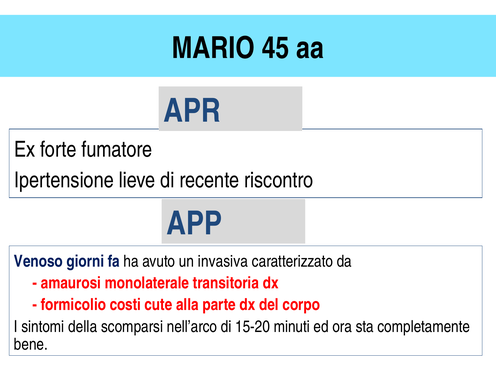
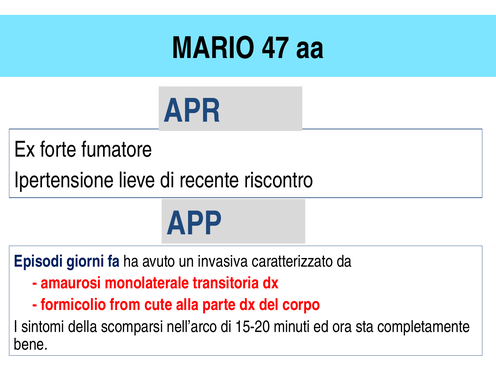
45: 45 -> 47 (276, 48)
Venoso: Venoso -> Episodi (38, 261)
costi: costi -> from (125, 305)
